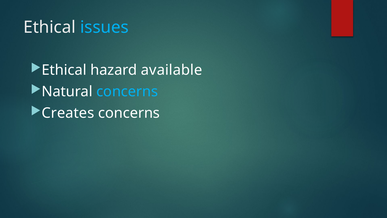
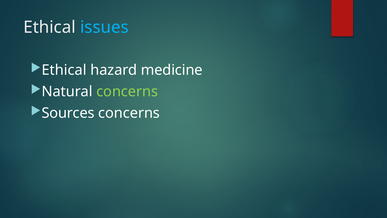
available: available -> medicine (172, 70)
concerns colour: light blue -> light green (127, 91)
Creates: Creates -> Sources (68, 113)
